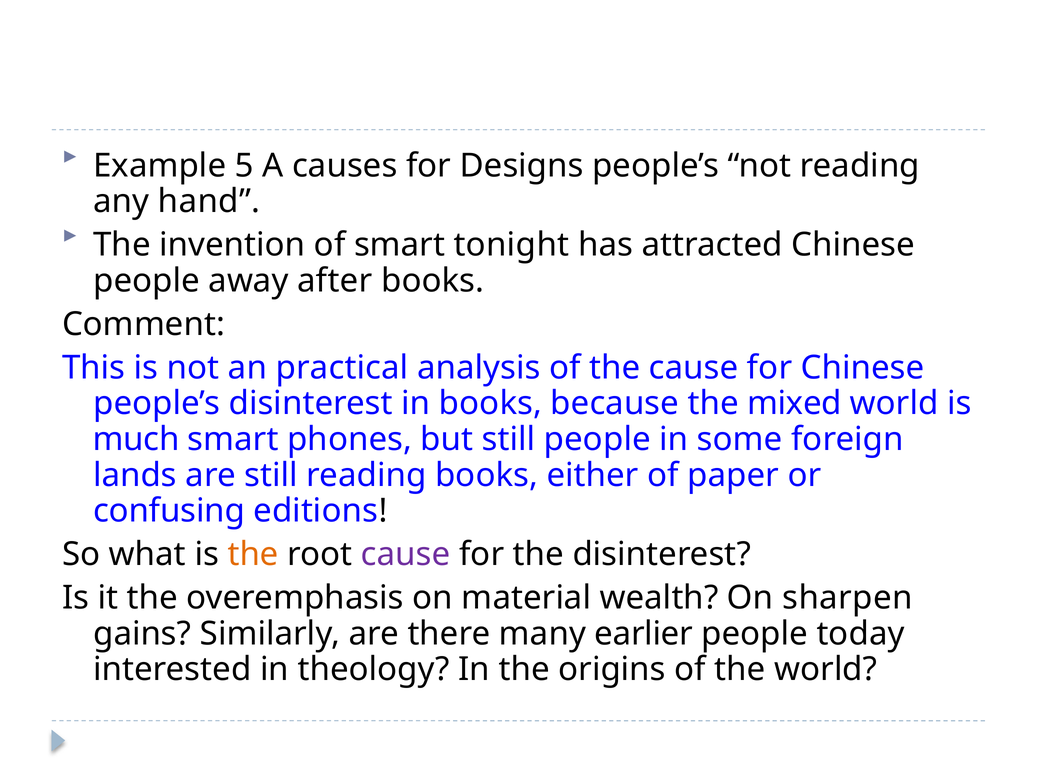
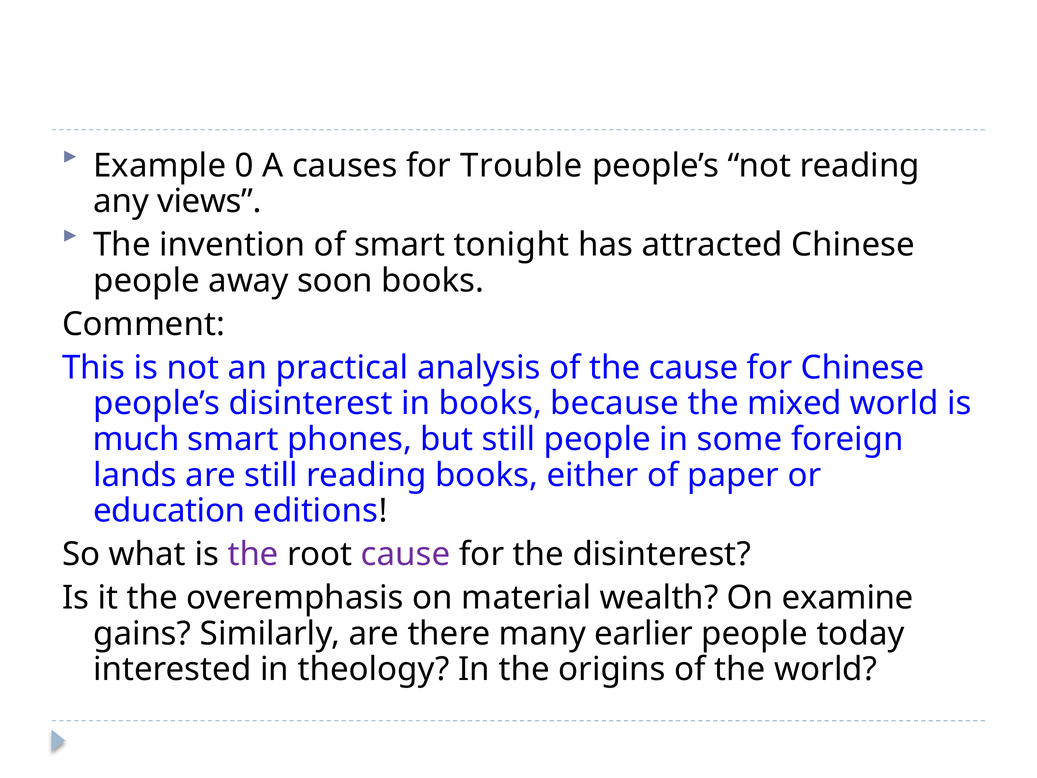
5: 5 -> 0 (244, 166)
Designs: Designs -> Trouble (521, 166)
hand: hand -> views (209, 201)
after: after -> soon (335, 281)
confusing: confusing -> education (169, 511)
the colour: orange -> purple (253, 554)
sharpen: sharpen -> examine (848, 598)
